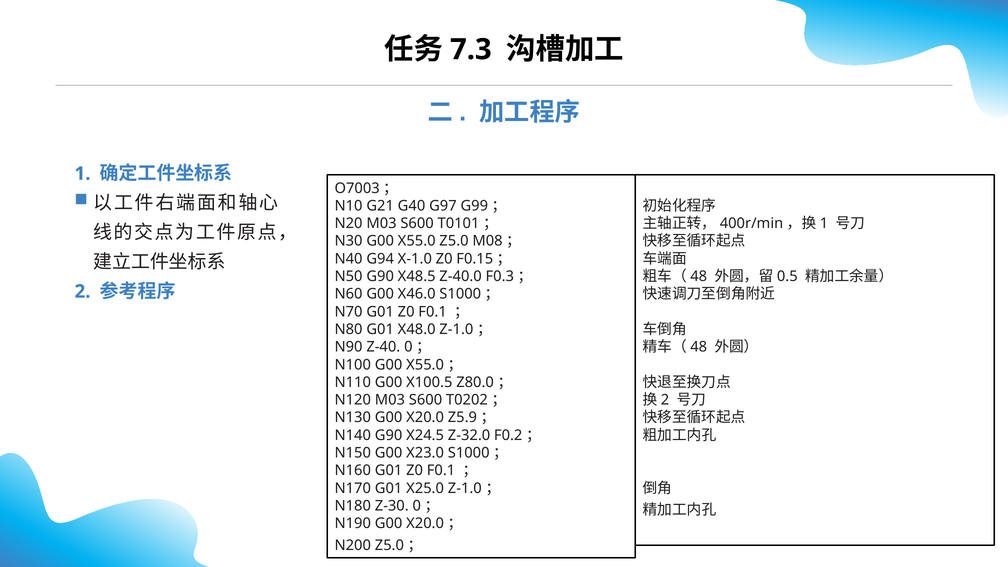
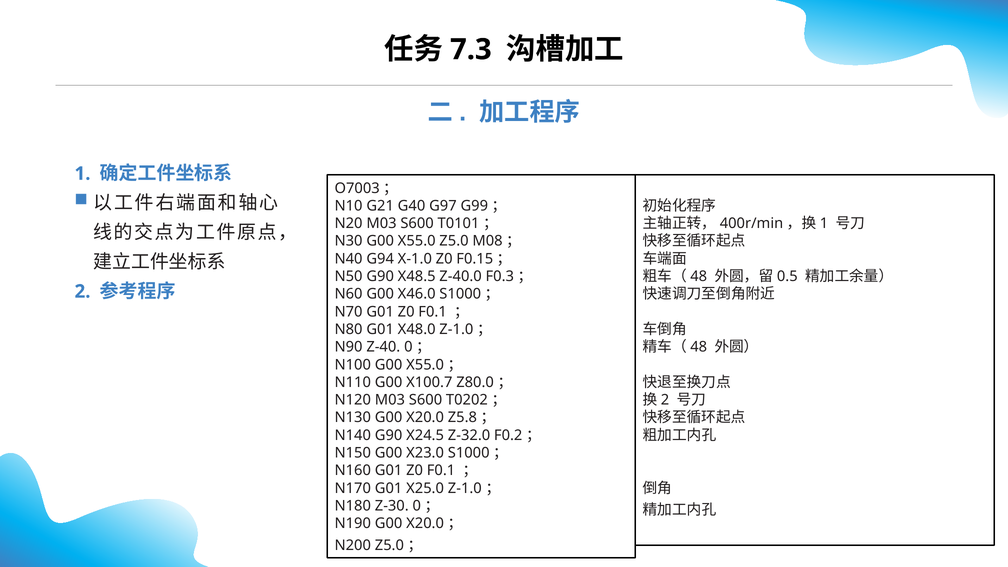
X100.5: X100.5 -> X100.7 (429, 382)
Z5.9: Z5.9 -> Z5.8 (462, 418)
